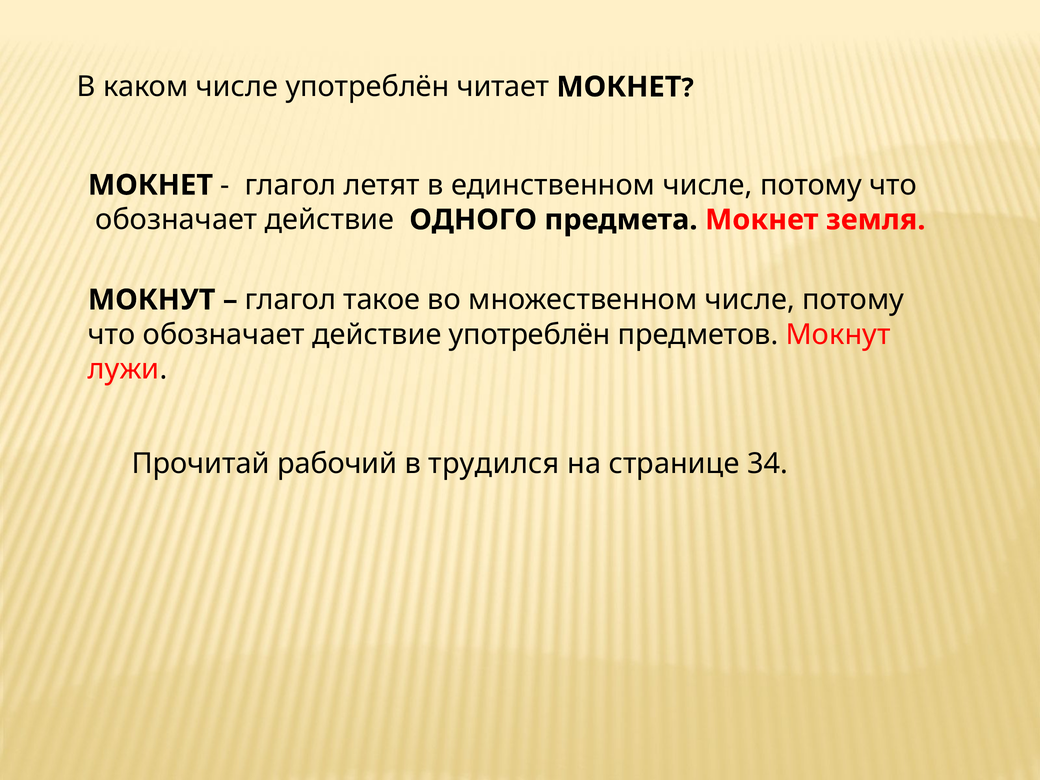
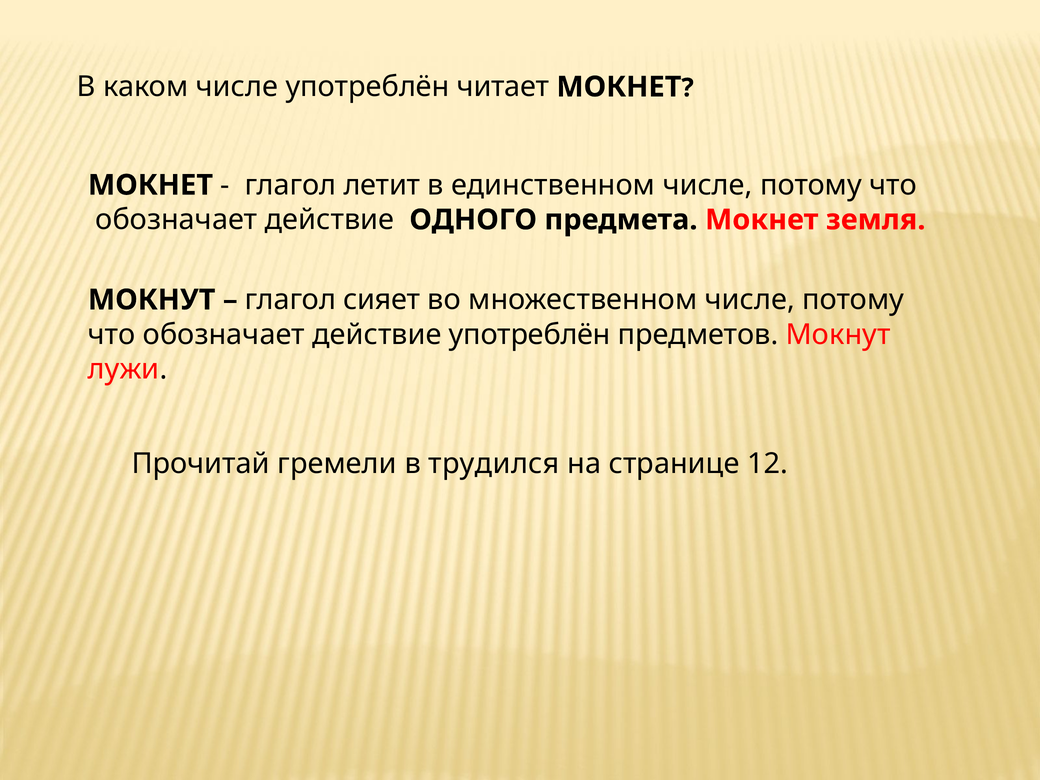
летят: летят -> летит (382, 185)
такое: такое -> сияет (382, 300)
рабочий: рабочий -> гремели (337, 464)
34: 34 -> 12 (768, 464)
